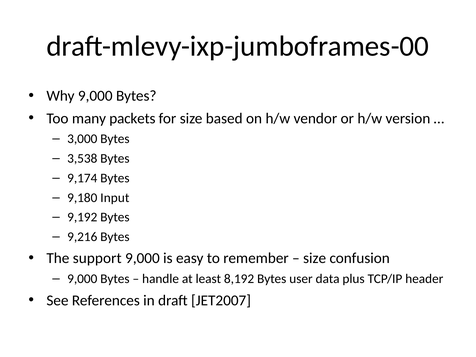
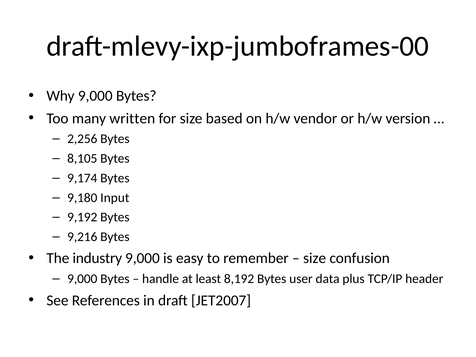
packets: packets -> written (132, 118)
3,000: 3,000 -> 2,256 (82, 139)
3,538: 3,538 -> 8,105 (82, 159)
support: support -> industry (97, 258)
